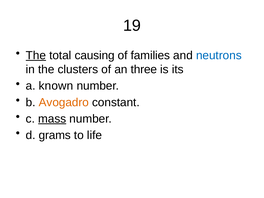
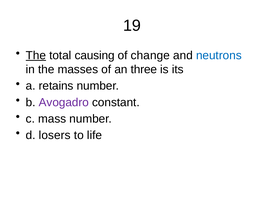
families: families -> change (150, 55)
clusters: clusters -> masses (78, 69)
known: known -> retains (56, 86)
Avogadro colour: orange -> purple (64, 102)
mass underline: present -> none (52, 119)
grams: grams -> losers (55, 135)
